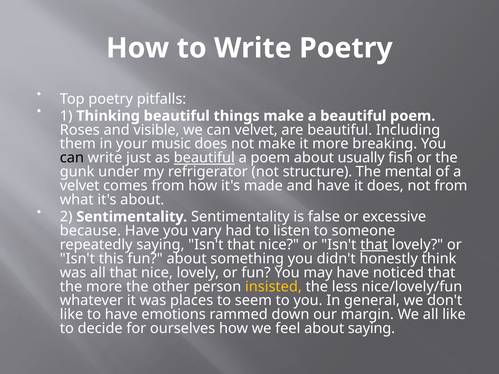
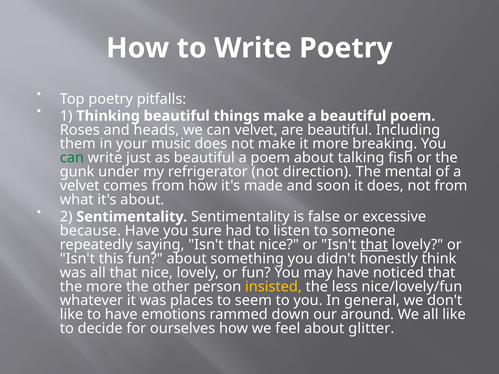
visible: visible -> heads (156, 130)
can colour: black -> green (72, 158)
beautiful underline: present -> none (204, 158)
usually: usually -> talking (361, 158)
structure: structure -> direction (317, 172)
and have: have -> soon (333, 186)
vary: vary -> sure (207, 231)
margin: margin -> around (367, 315)
about saying: saying -> glitter (371, 329)
